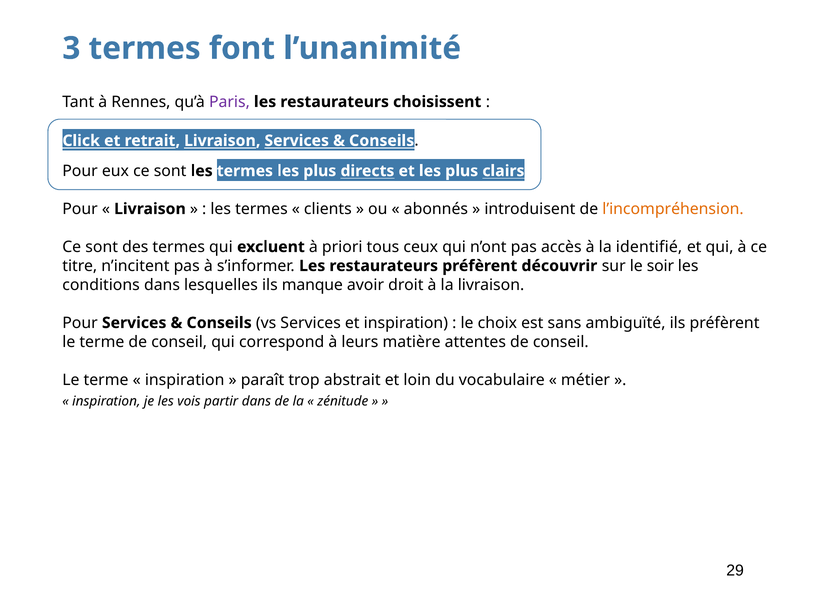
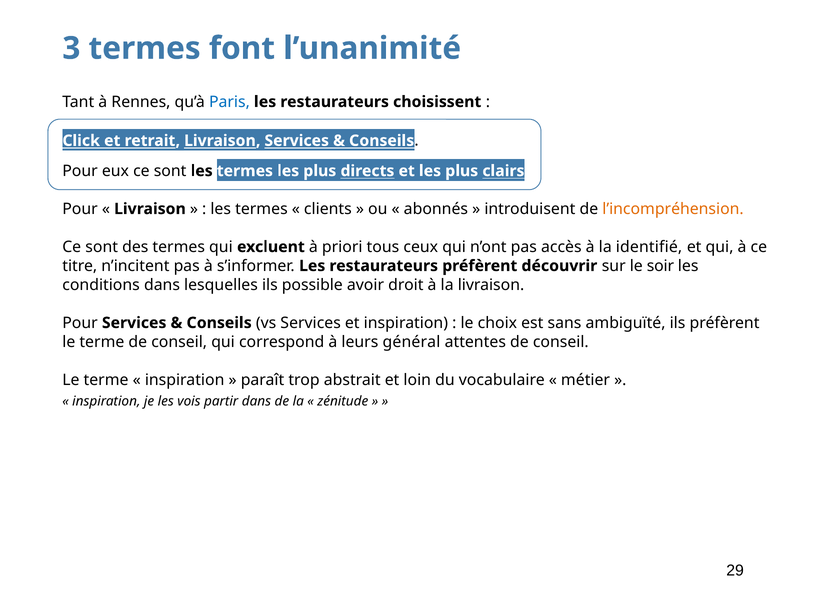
Paris colour: purple -> blue (229, 102)
manque: manque -> possible (312, 285)
matière: matière -> général (411, 342)
